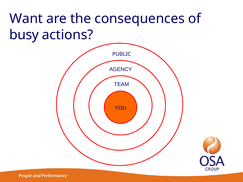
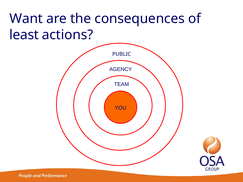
busy: busy -> least (24, 35)
